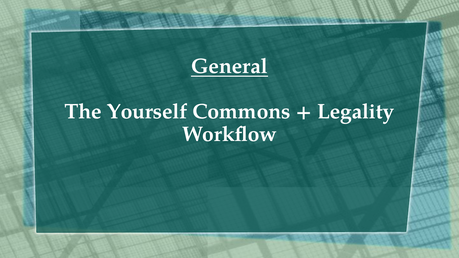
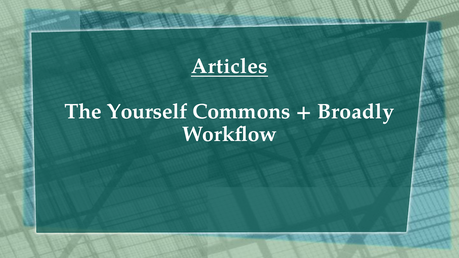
General: General -> Articles (229, 66)
Legality: Legality -> Broadly (356, 112)
